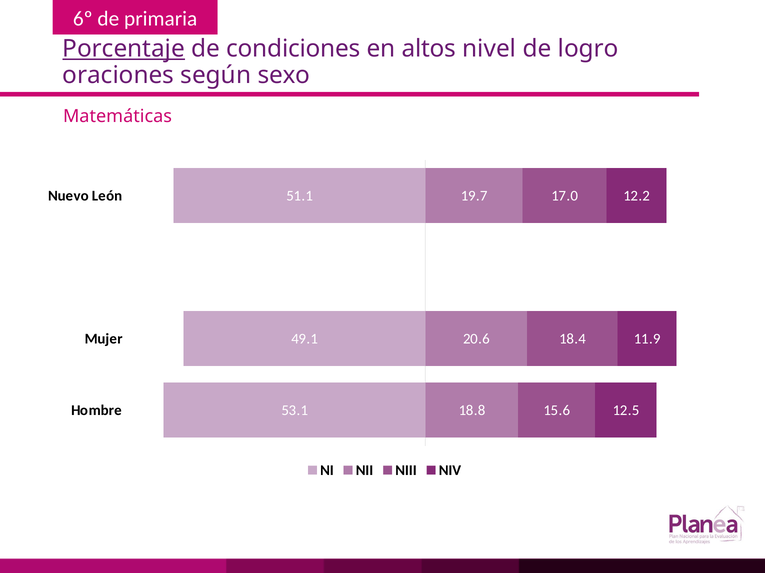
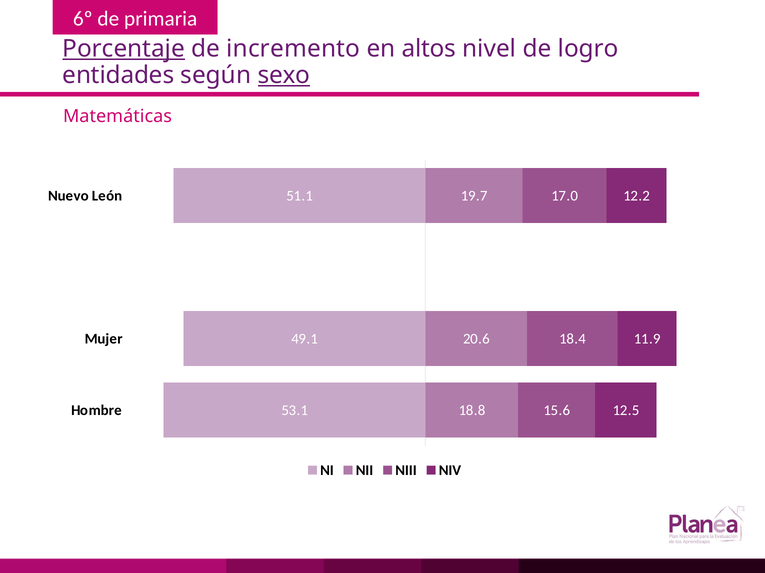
condiciones: condiciones -> incremento (293, 49)
oraciones: oraciones -> entidades (118, 75)
sexo underline: none -> present (284, 75)
